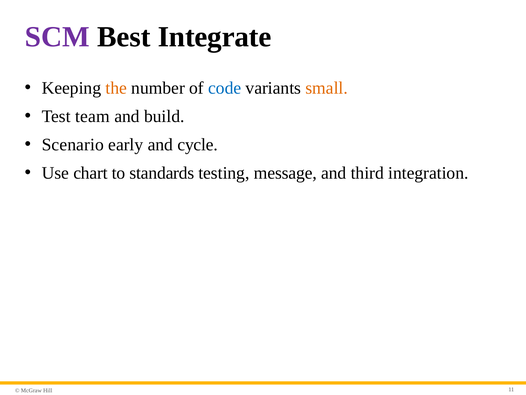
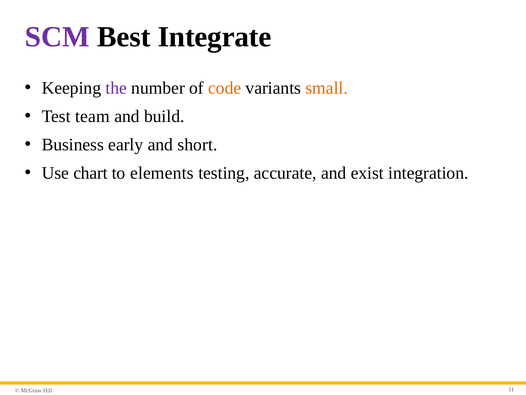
the colour: orange -> purple (116, 88)
code colour: blue -> orange (225, 88)
Scenario: Scenario -> Business (73, 145)
cycle: cycle -> short (198, 145)
standards: standards -> elements (162, 173)
message: message -> accurate (285, 173)
third: third -> exist (367, 173)
